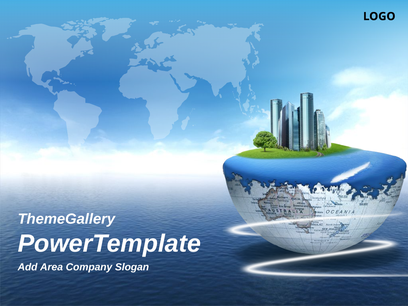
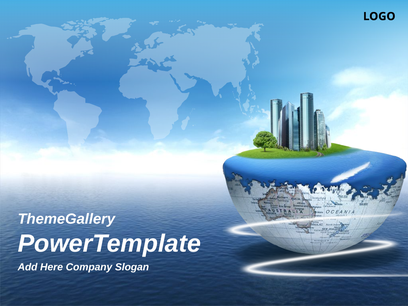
Area: Area -> Here (52, 267)
